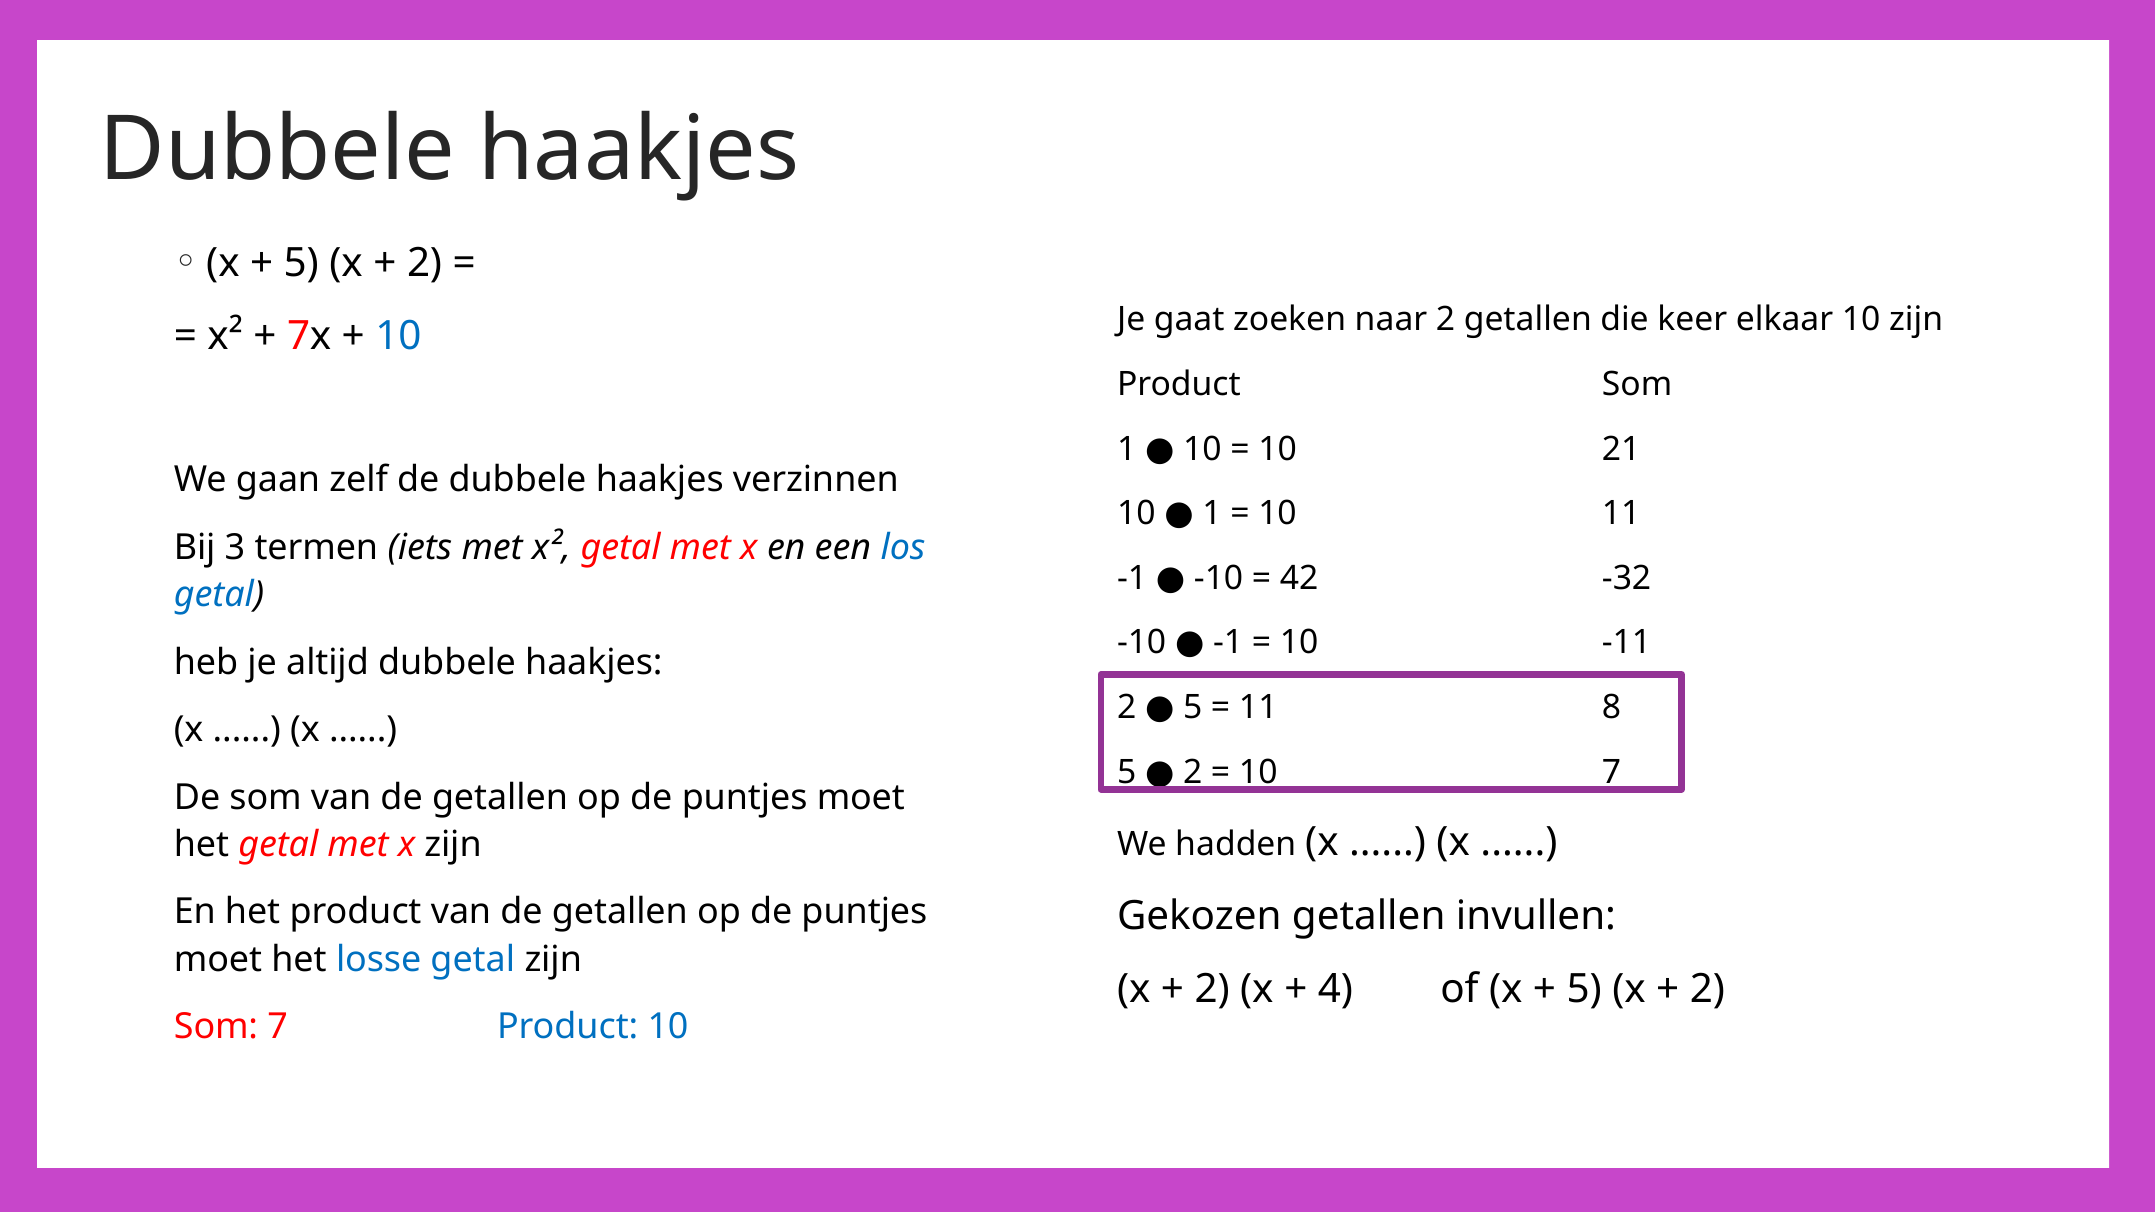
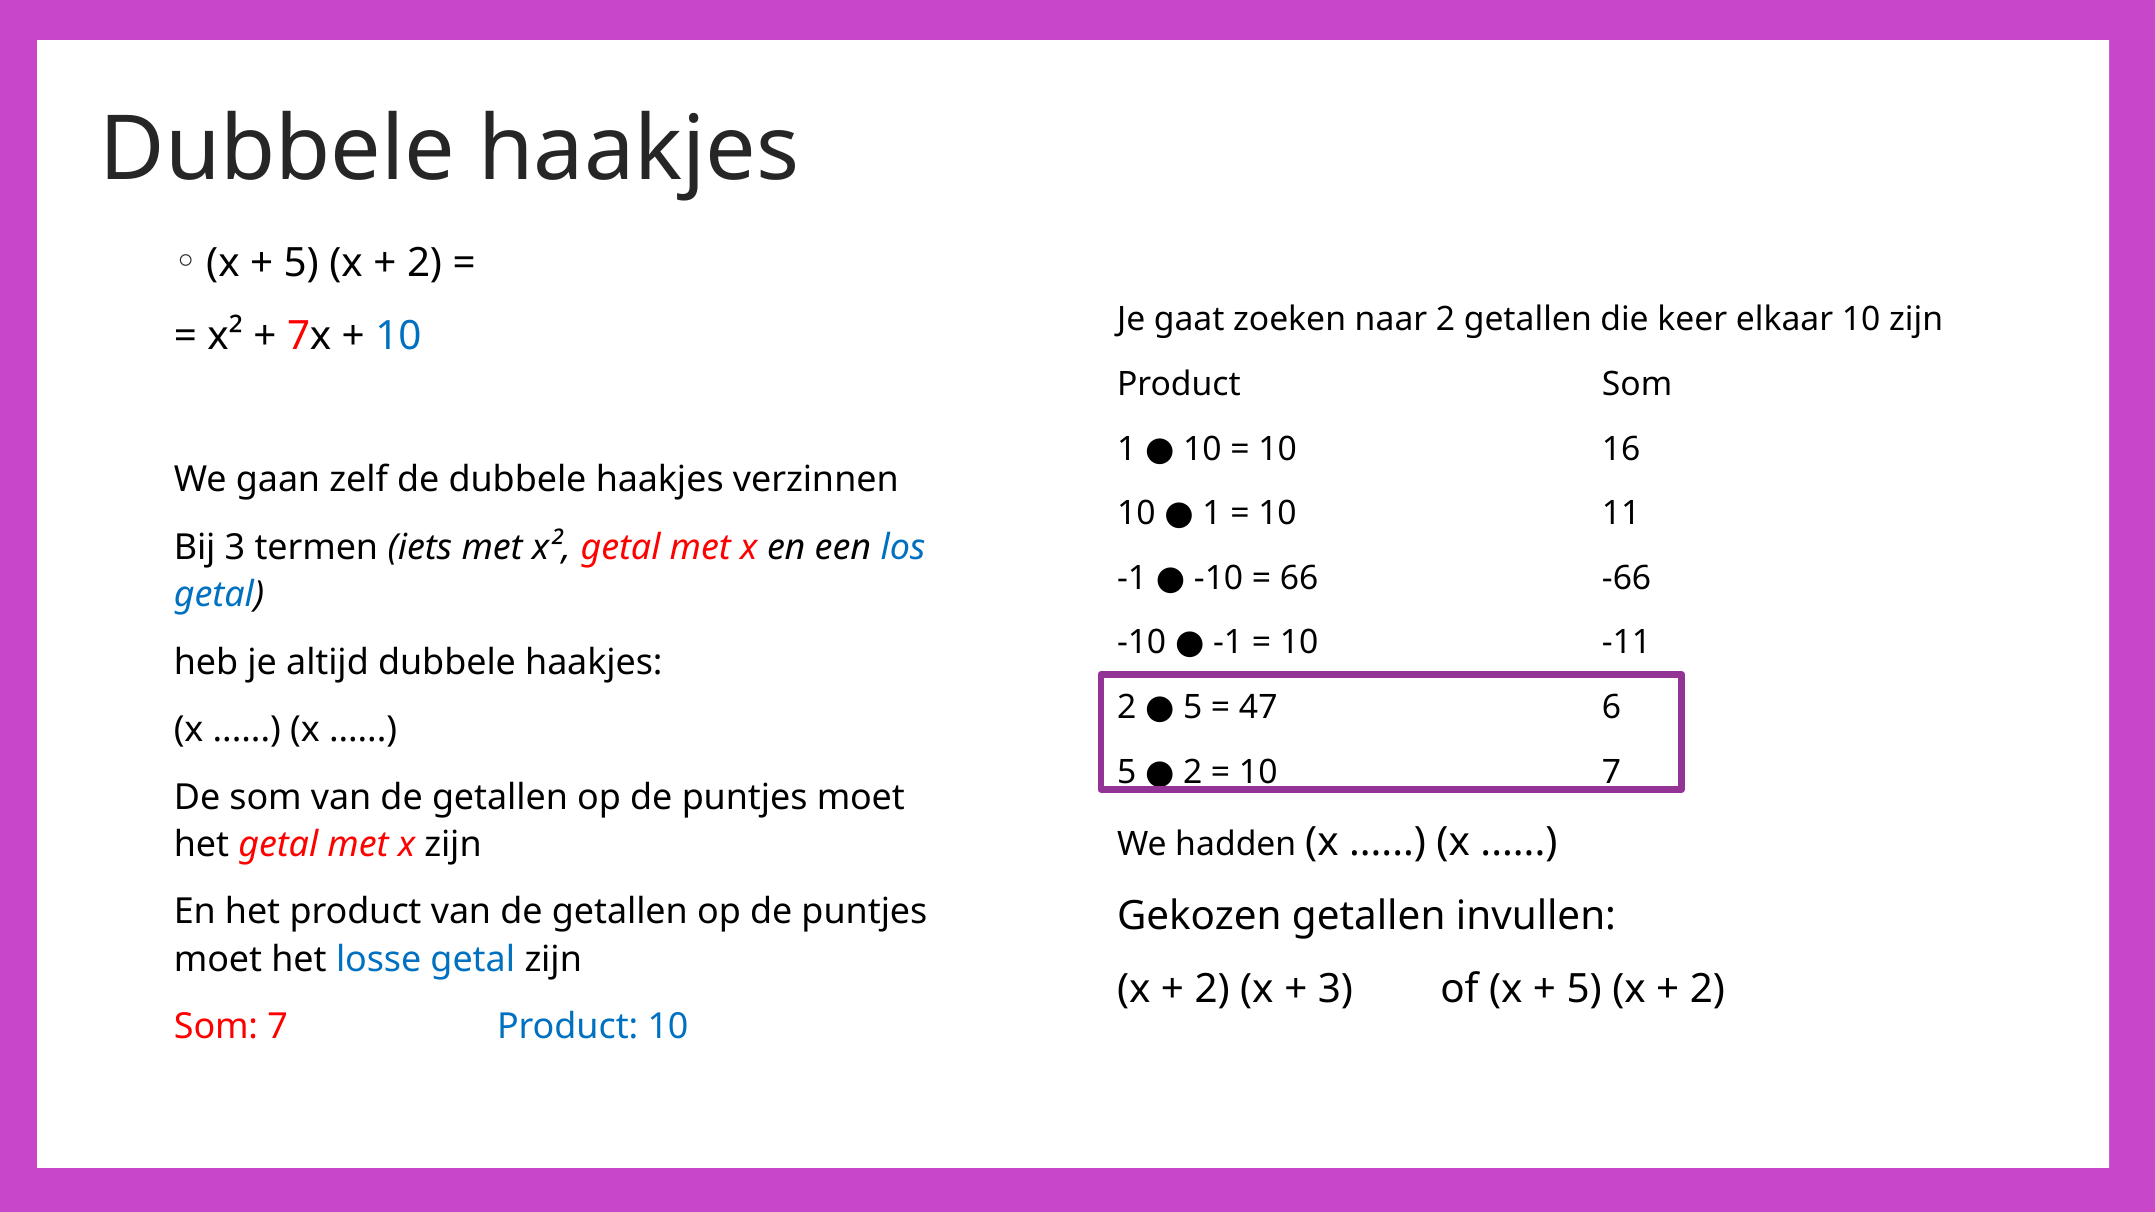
21: 21 -> 16 (1621, 449)
-32: -32 -> -66 (1627, 578)
42: 42 -> 66 (1299, 578)
8: 8 -> 6 (1612, 708)
11: 11 -> 47 (1258, 708)
4: 4 -> 3 (1335, 989)
